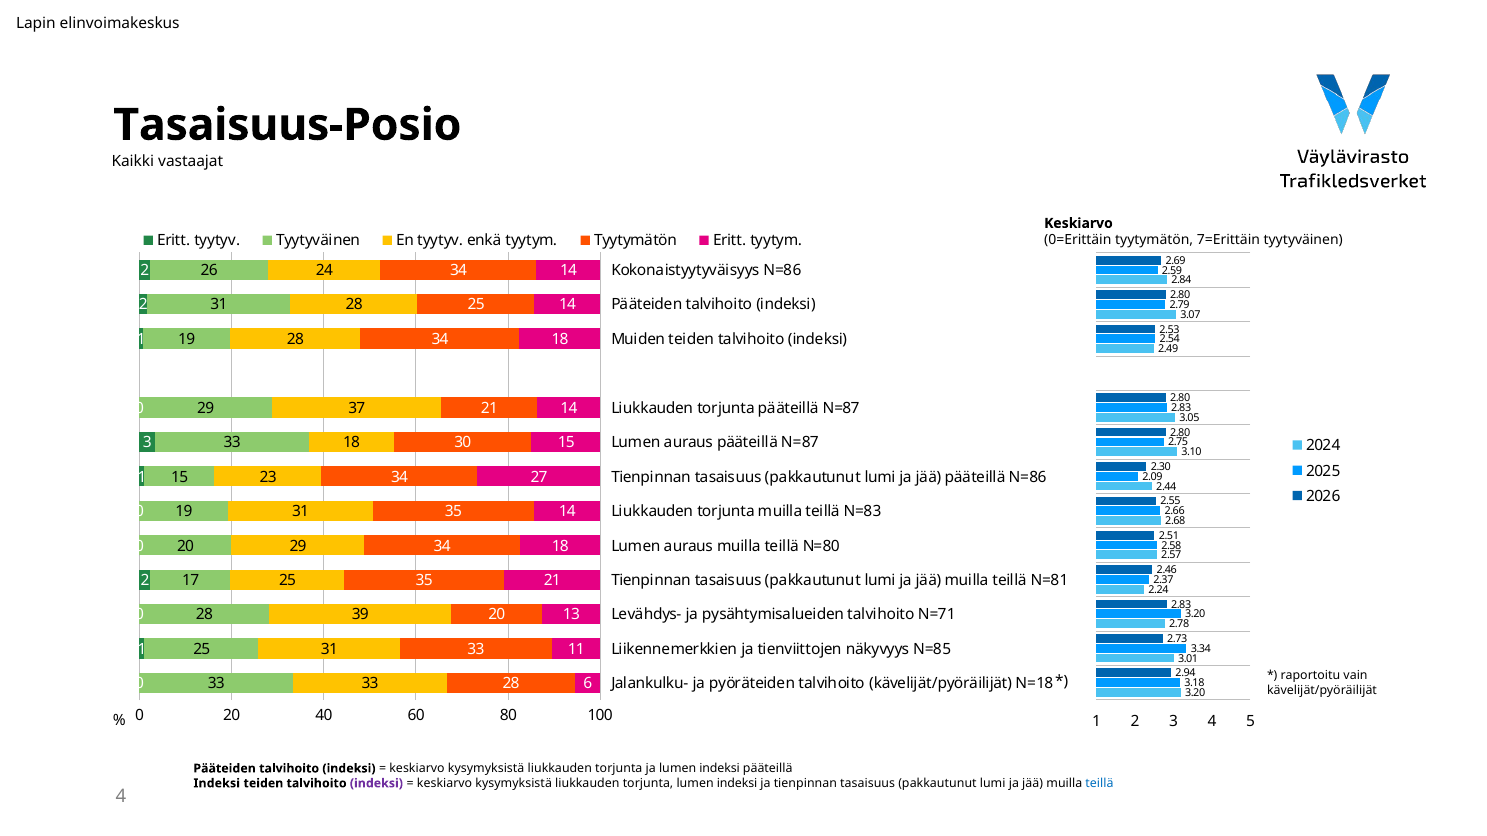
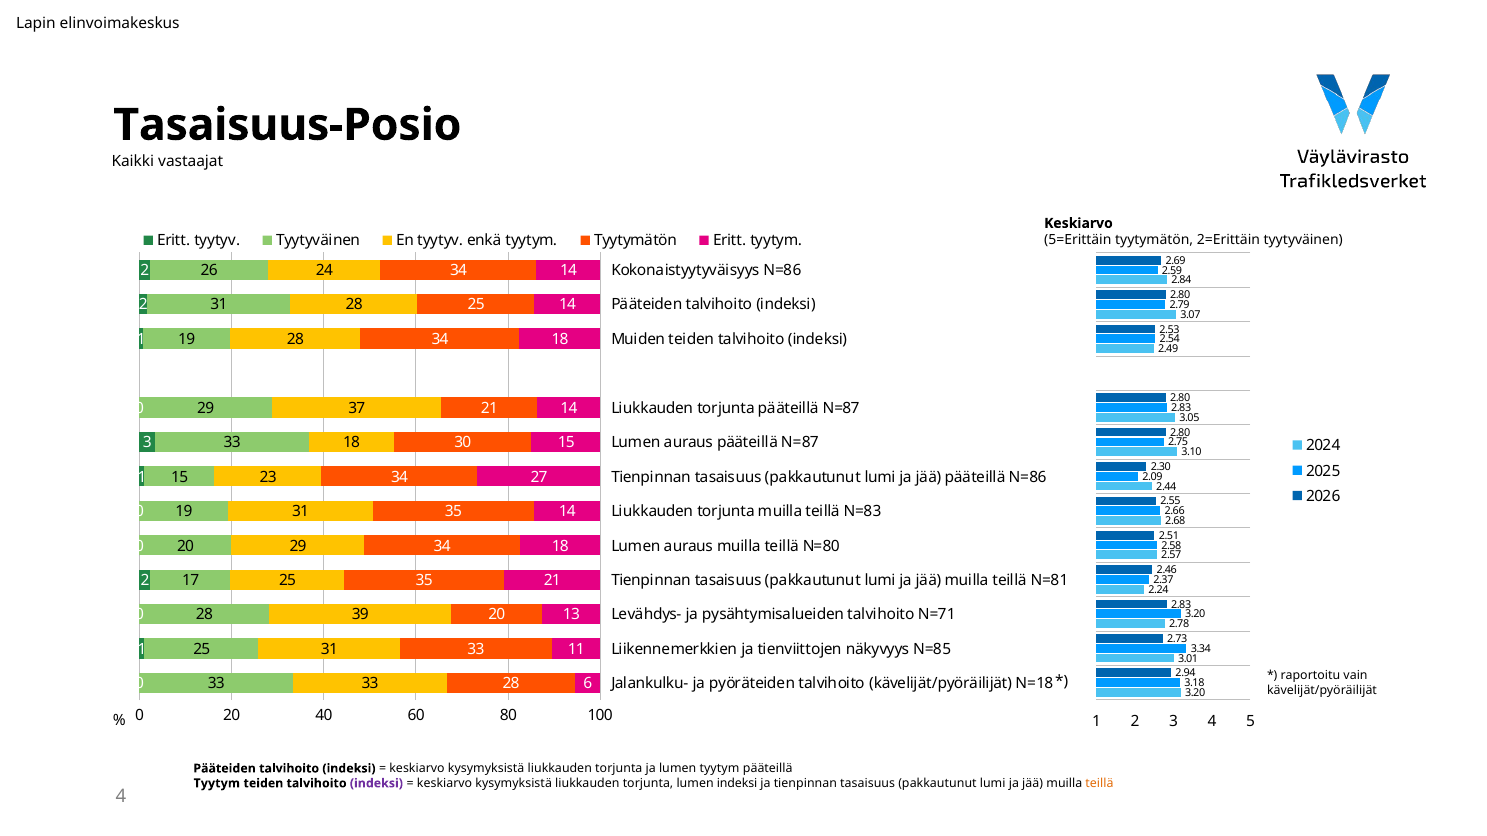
0=Erittäin: 0=Erittäin -> 5=Erittäin (1078, 240)
7=Erittäin: 7=Erittäin -> 2=Erittäin (1228, 240)
ja lumen indeksi: indeksi -> tyytym (719, 769)
Indeksi: Indeksi -> Tyytym (217, 784)
teillä colour: blue -> orange (1100, 784)
